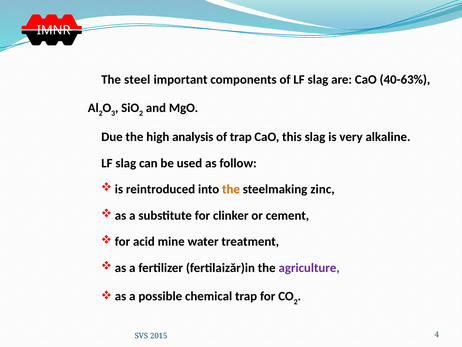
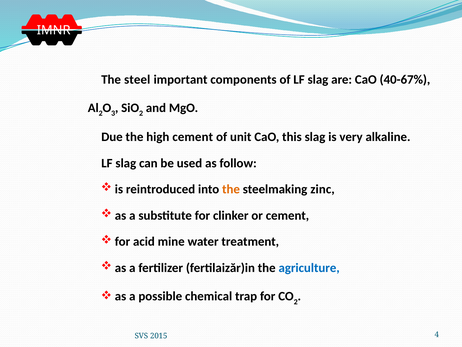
40-63%: 40-63% -> 40-67% (405, 79)
high analysis: analysis -> cement (193, 137)
of trap: trap -> unit (241, 137)
agriculture colour: purple -> blue (309, 268)
